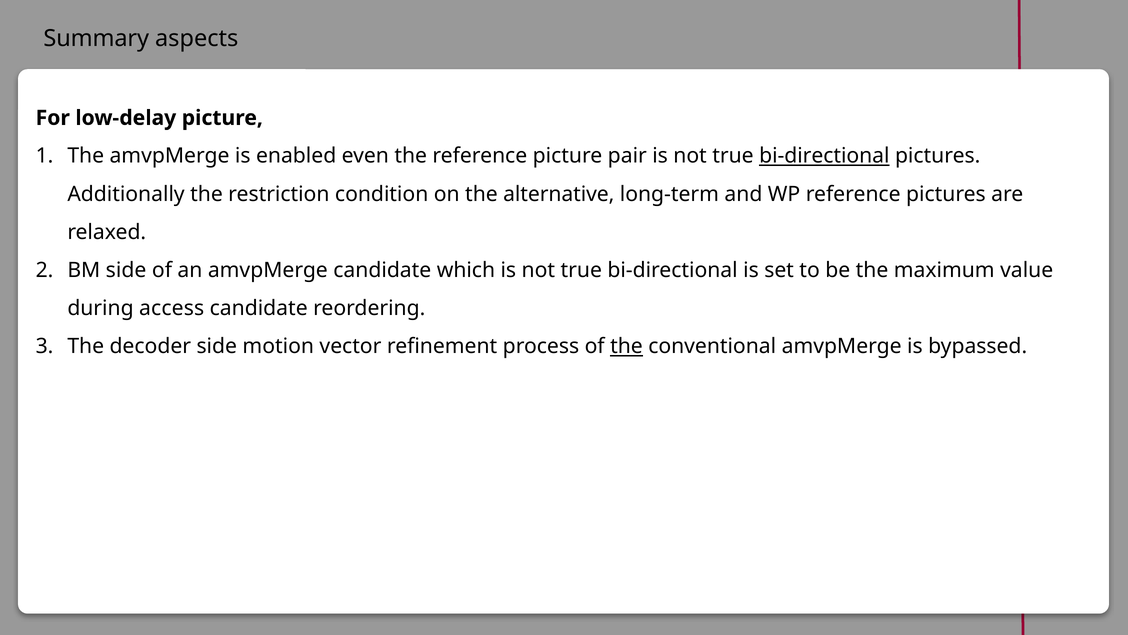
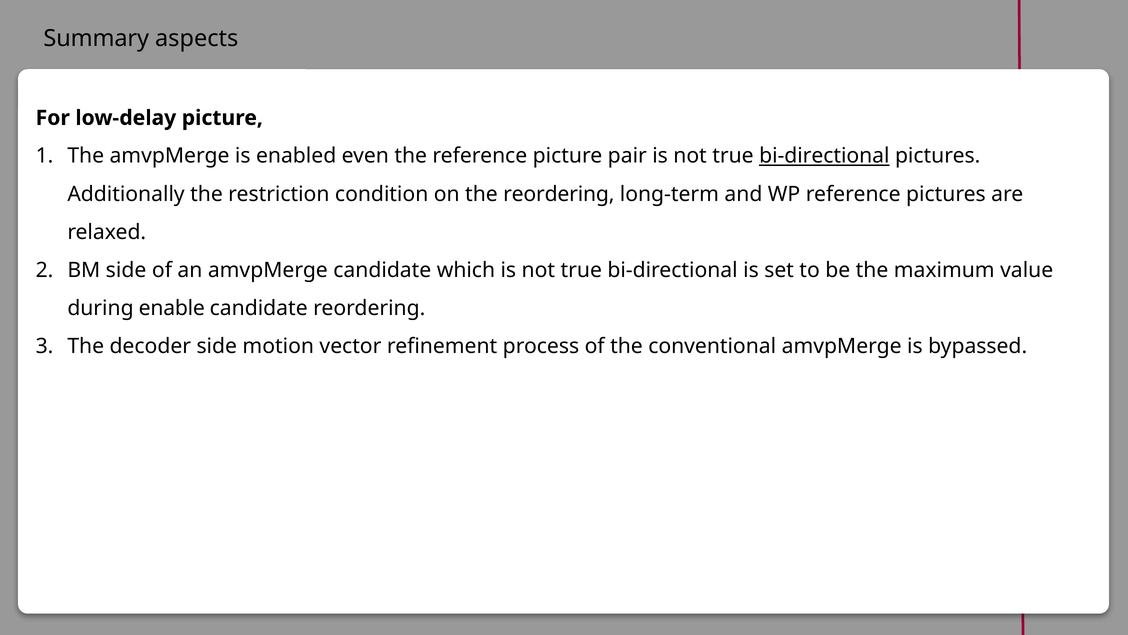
the alternative: alternative -> reordering (559, 194)
access: access -> enable (172, 308)
the underline: present -> none (626, 346)
